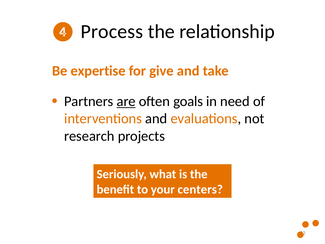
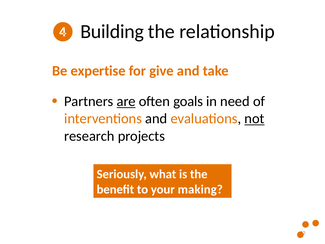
Process: Process -> Building (112, 31)
not underline: none -> present (254, 119)
centers: centers -> making (200, 189)
